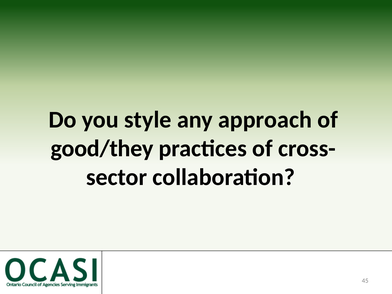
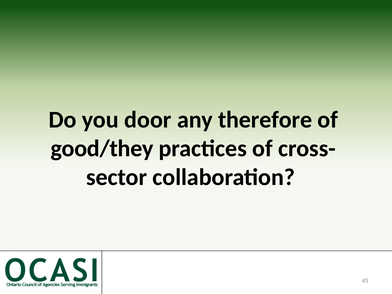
style: style -> door (148, 120)
approach: approach -> therefore (265, 120)
